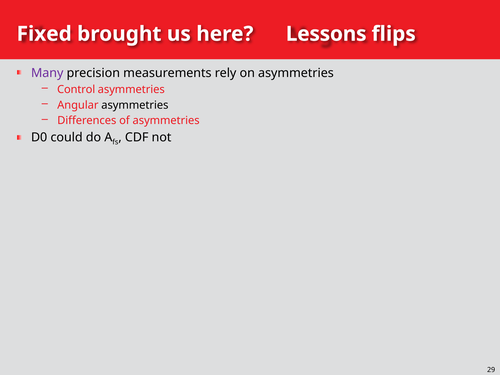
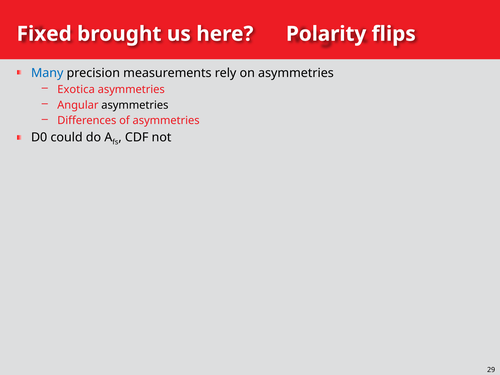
Lessons: Lessons -> Polarity (326, 34)
Many colour: purple -> blue (47, 73)
Control: Control -> Exotica (76, 89)
